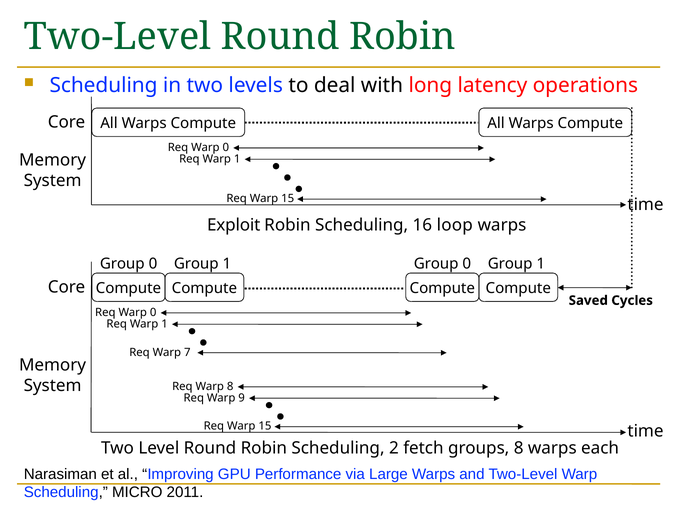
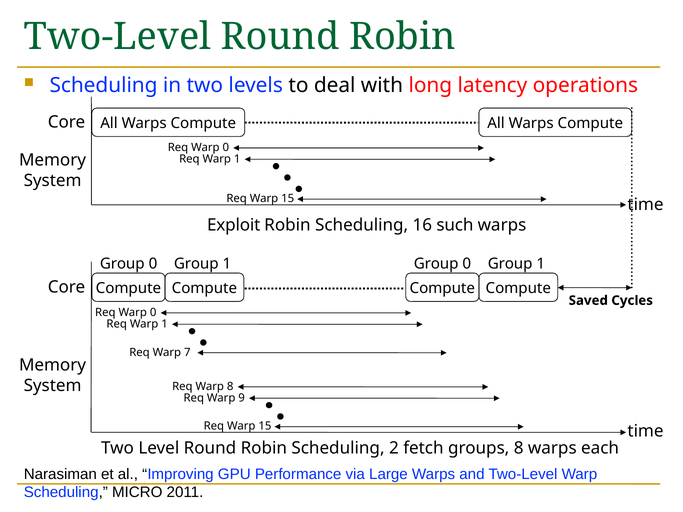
loop: loop -> such (455, 225)
